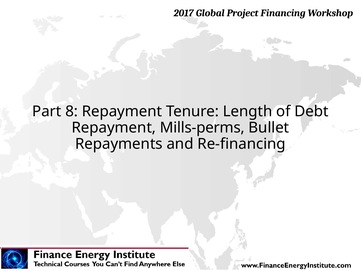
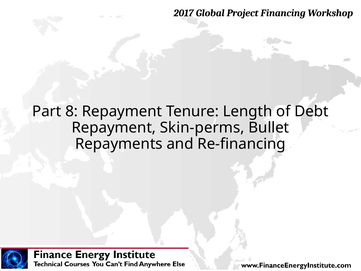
Mills-perms: Mills-perms -> Skin-perms (202, 128)
